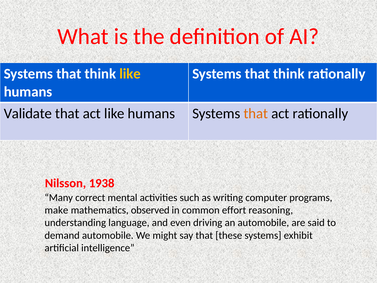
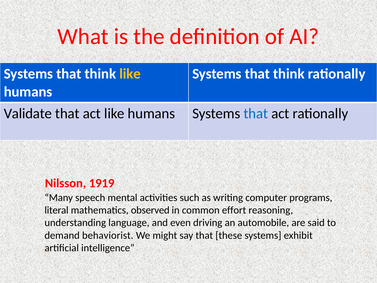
that colour: orange -> blue (256, 113)
1938: 1938 -> 1919 (102, 183)
correct: correct -> speech (90, 197)
make: make -> literal (57, 210)
demand automobile: automobile -> behaviorist (108, 235)
